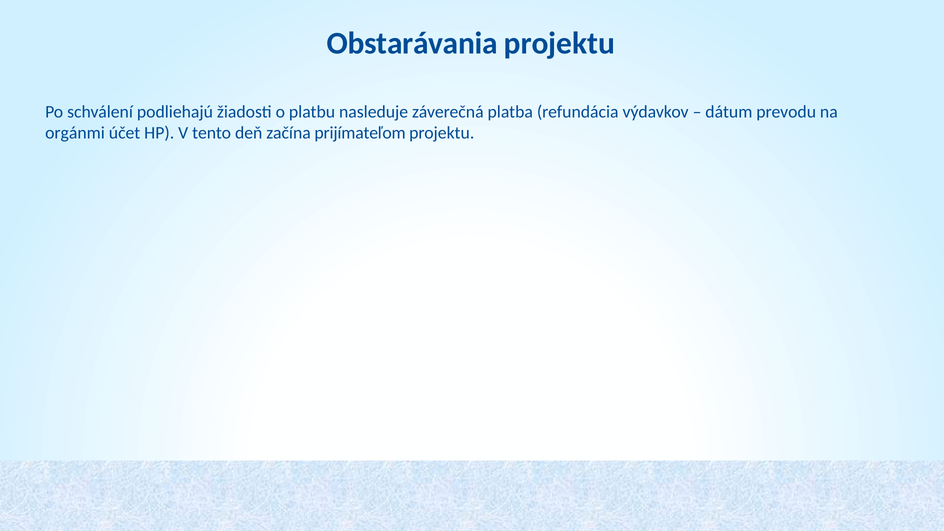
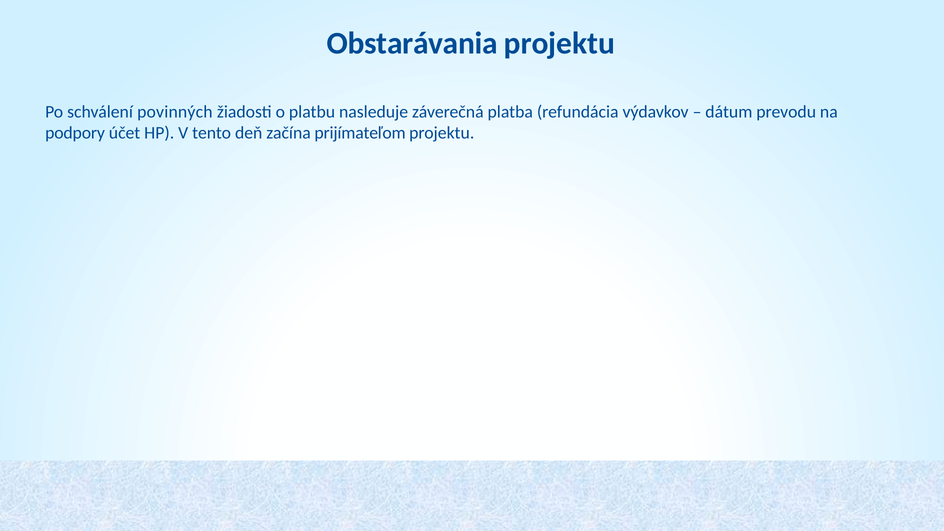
podliehajú: podliehajú -> povinných (175, 112)
orgánmi: orgánmi -> podpory (75, 133)
